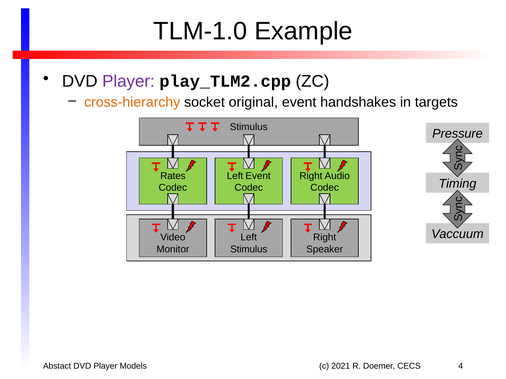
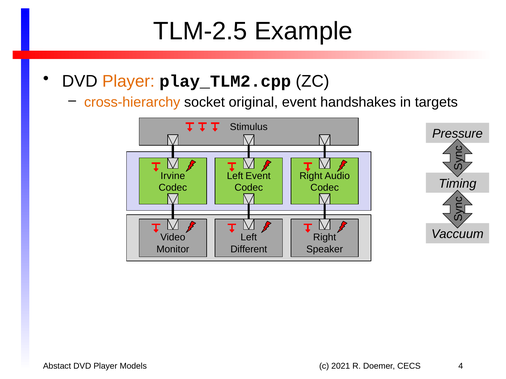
TLM-1.0: TLM-1.0 -> TLM-2.5 (200, 31)
Player colour: purple -> orange (128, 81)
Rates: Rates -> Irvine (173, 176)
Stimulus: Stimulus -> Different (249, 249)
